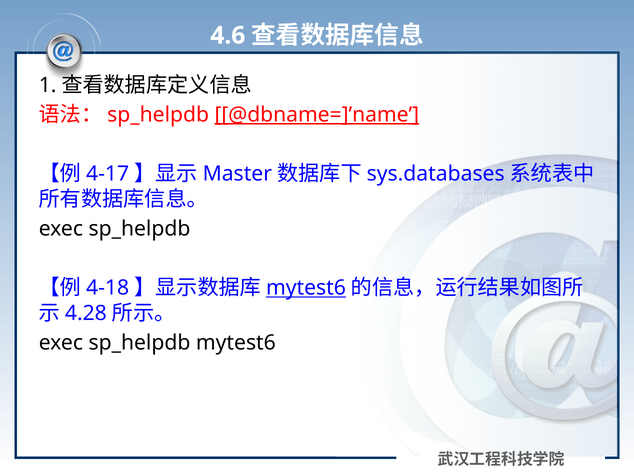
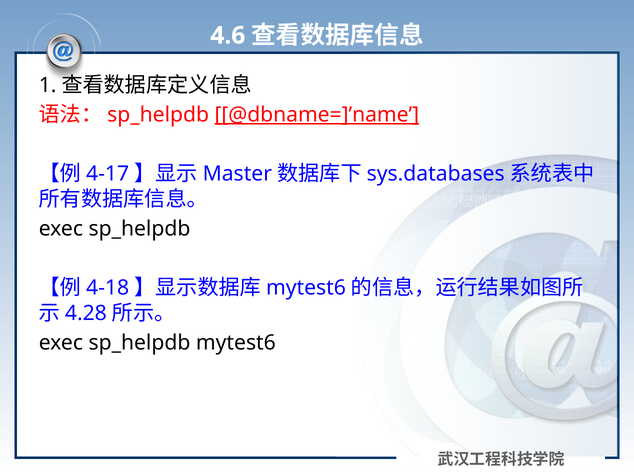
mytest6 underline: present -> none (306, 288)
